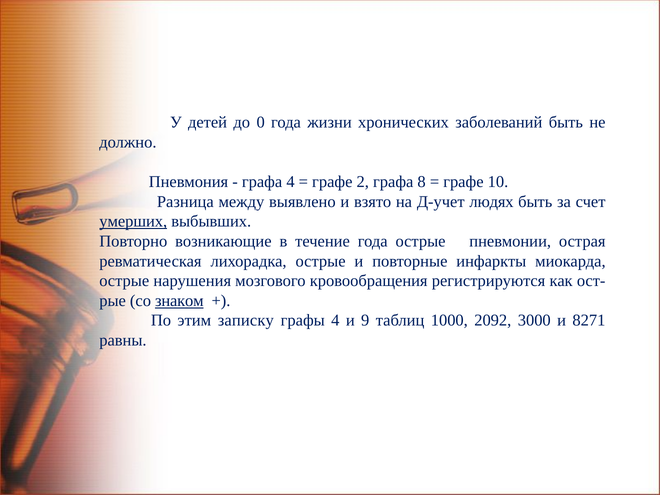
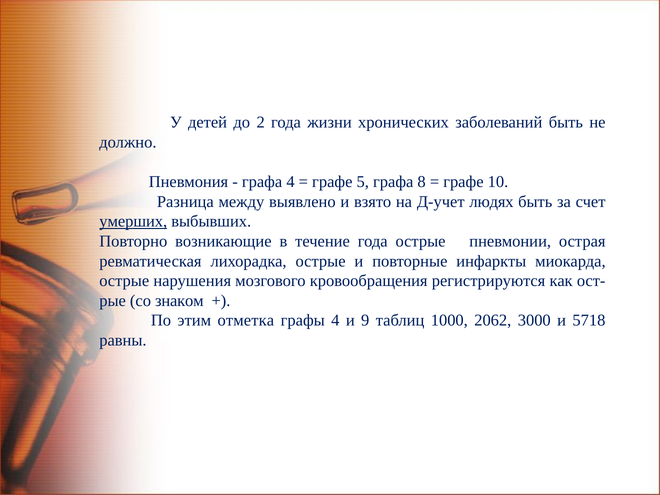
0: 0 -> 2 (261, 123)
2: 2 -> 5 (363, 182)
знаком underline: present -> none (179, 301)
записку: записку -> отметка (246, 321)
2092: 2092 -> 2062 (493, 321)
8271: 8271 -> 5718 (589, 321)
